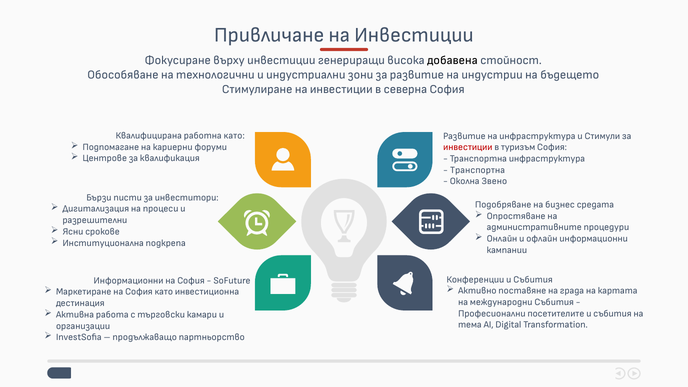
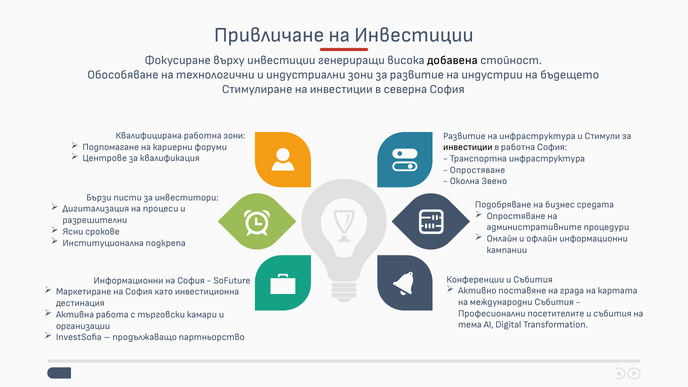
работна като: като -> зони (234, 136)
инвестиции colour: red -> black (468, 147)
в туризъм: туризъм -> работна (518, 147)
Транспортна: Транспортна -> Опростяване (478, 170)
